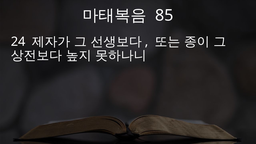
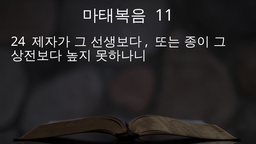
85: 85 -> 11 (164, 15)
